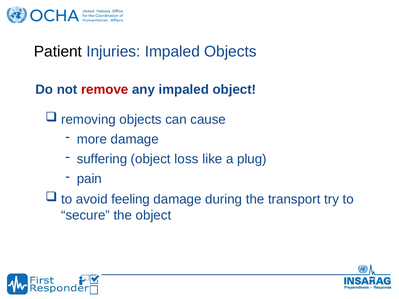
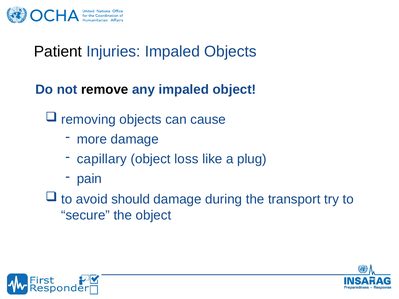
remove colour: red -> black (105, 90)
suffering: suffering -> capillary (102, 159)
feeling: feeling -> should (131, 199)
